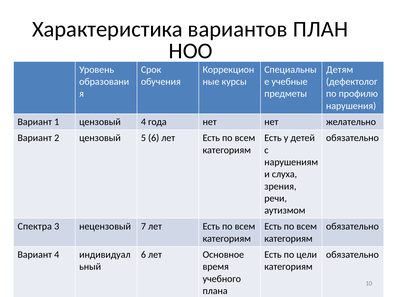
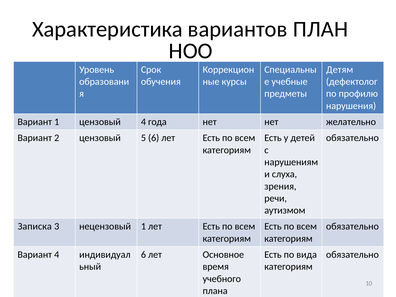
Спектра: Спектра -> Записка (35, 226)
нецензовый 7: 7 -> 1 (143, 226)
цели: цели -> вида (307, 255)
